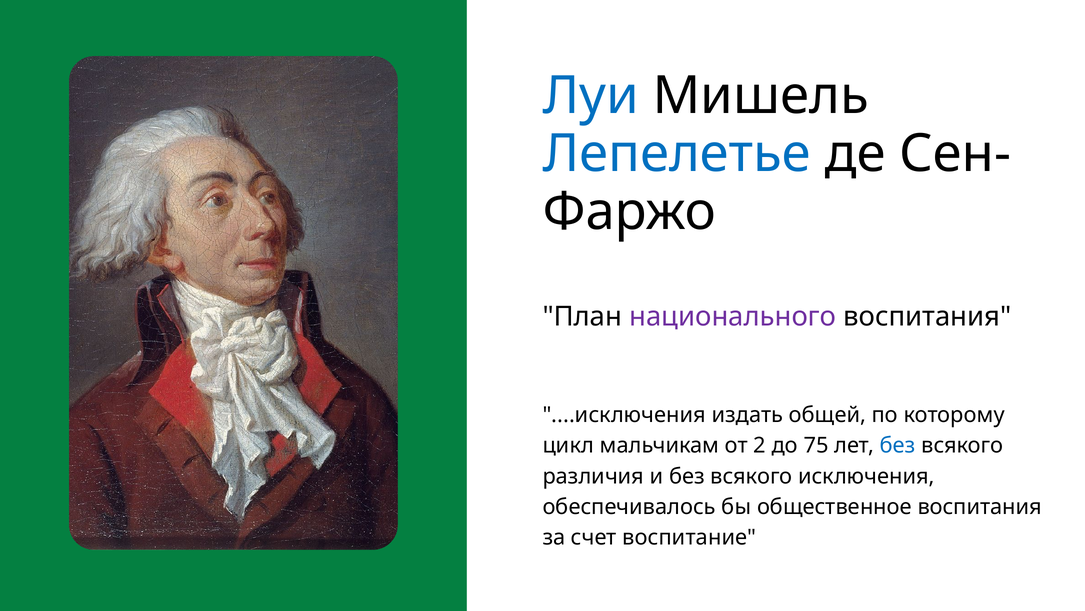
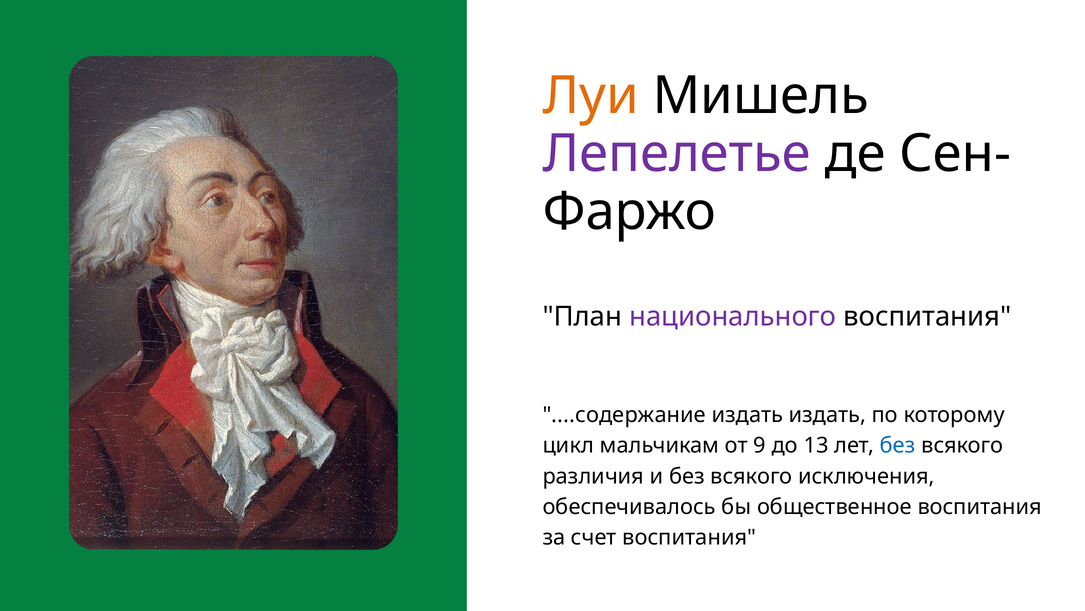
Луи colour: blue -> orange (591, 96)
Лепелетье colour: blue -> purple (677, 154)
....исключения: ....исключения -> ....содержание (624, 415)
издать общей: общей -> издать (827, 415)
2: 2 -> 9 (760, 445)
75: 75 -> 13 (816, 445)
счет воспитание: воспитание -> воспитания (689, 537)
